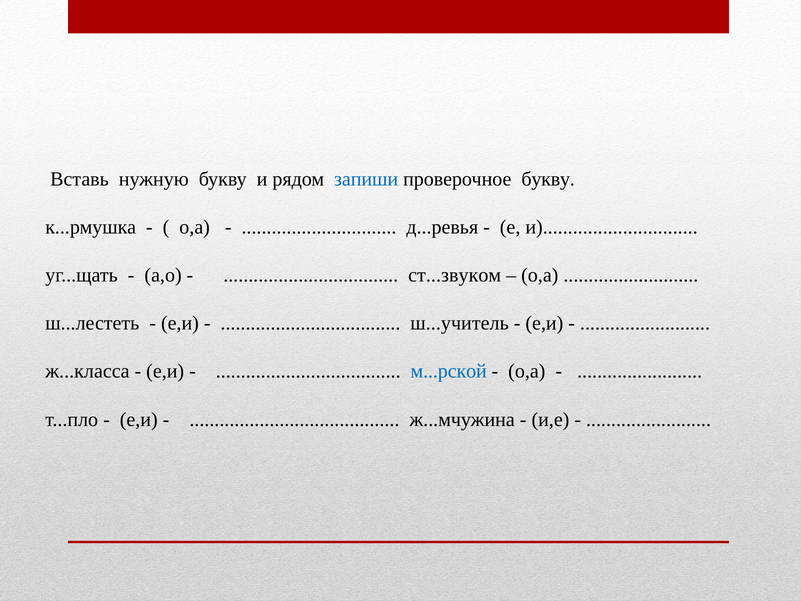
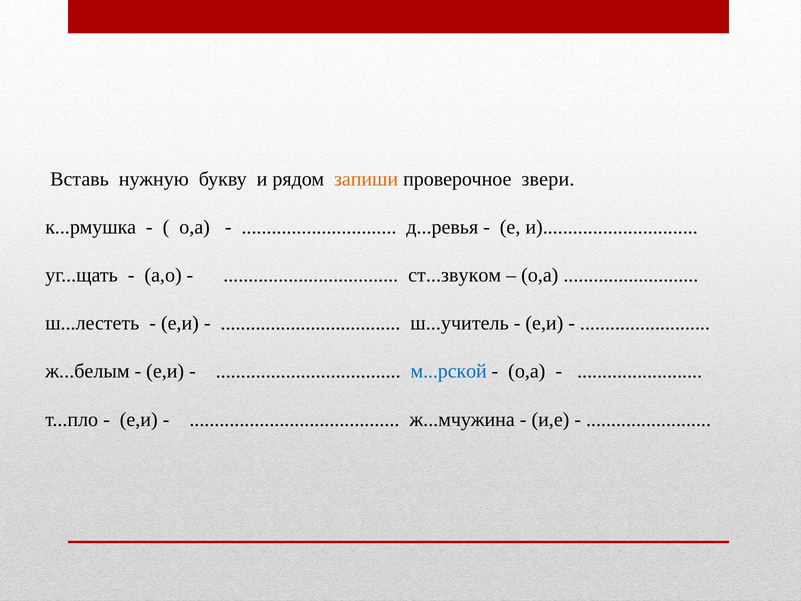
запиши colour: blue -> orange (366, 179)
проверочное букву: букву -> звери (548, 179)
ж...класса: ж...класса -> ж...белым (87, 371)
